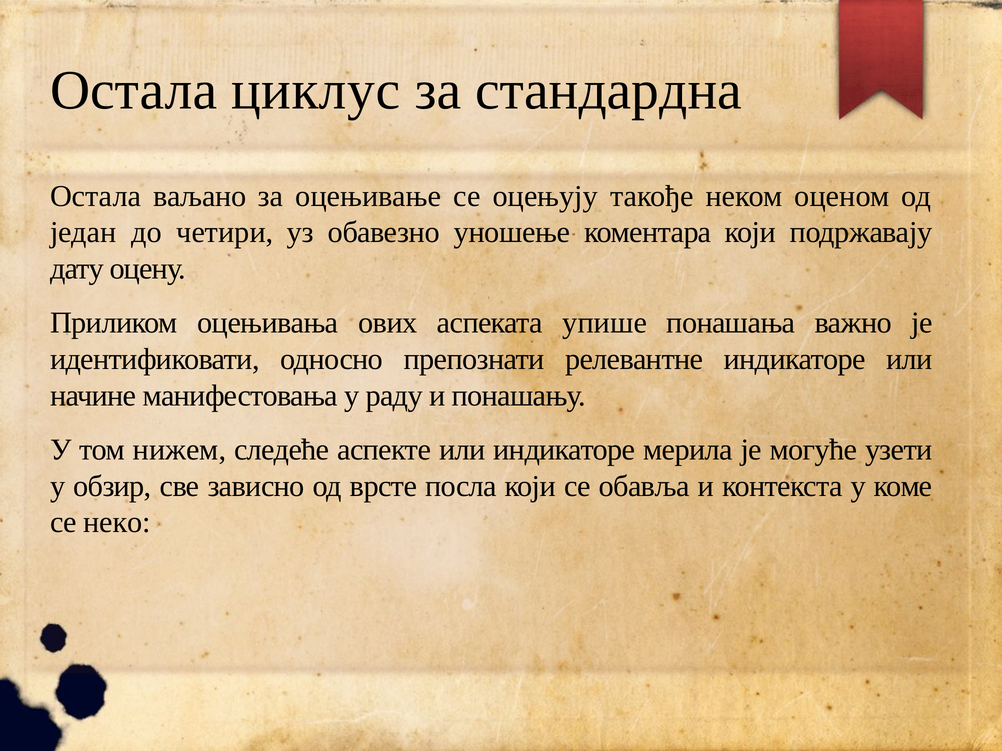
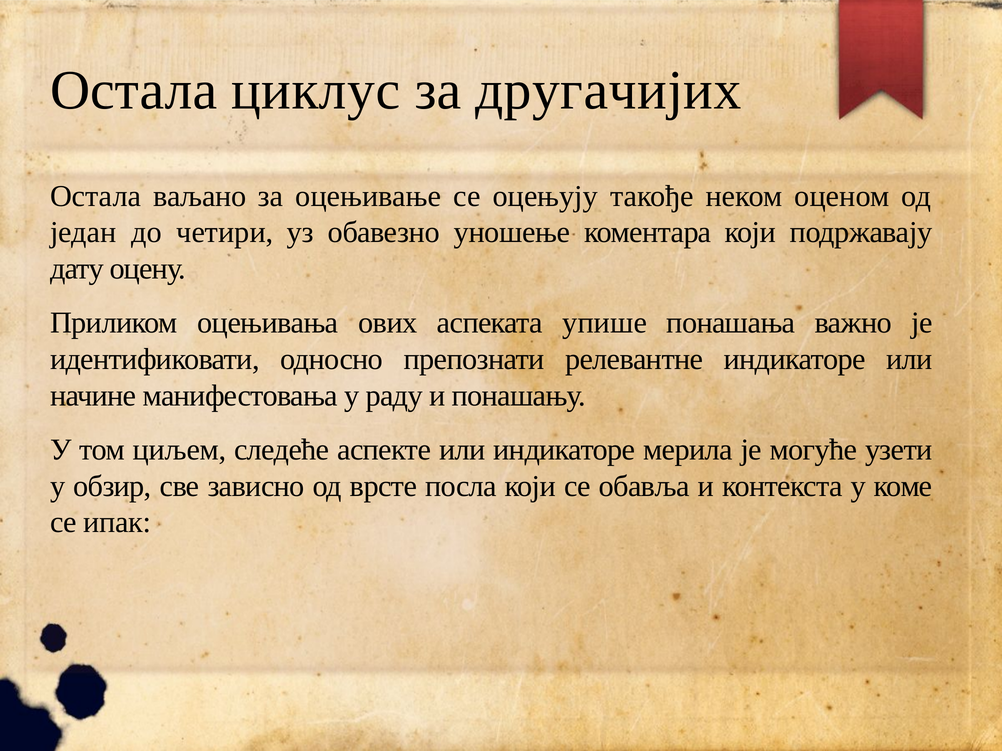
стандардна: стандардна -> другачијих (608, 90)
нижем: нижем -> циљем (180, 450)
неко: неко -> ипак (117, 523)
